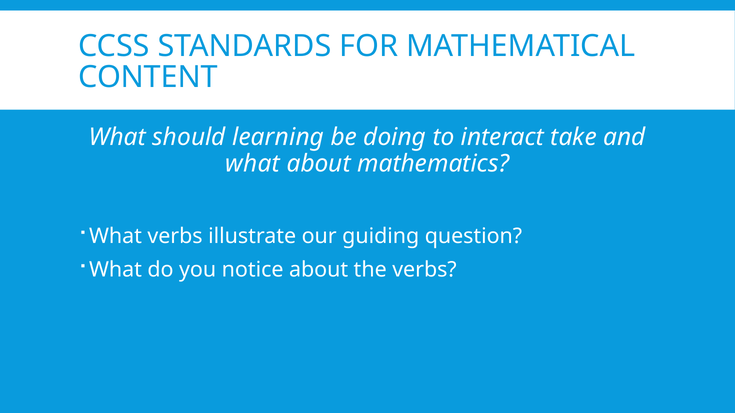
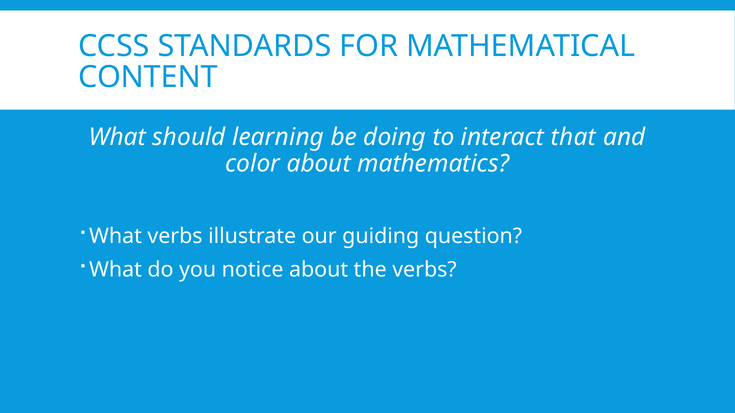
take: take -> that (574, 137)
what: what -> color (253, 164)
